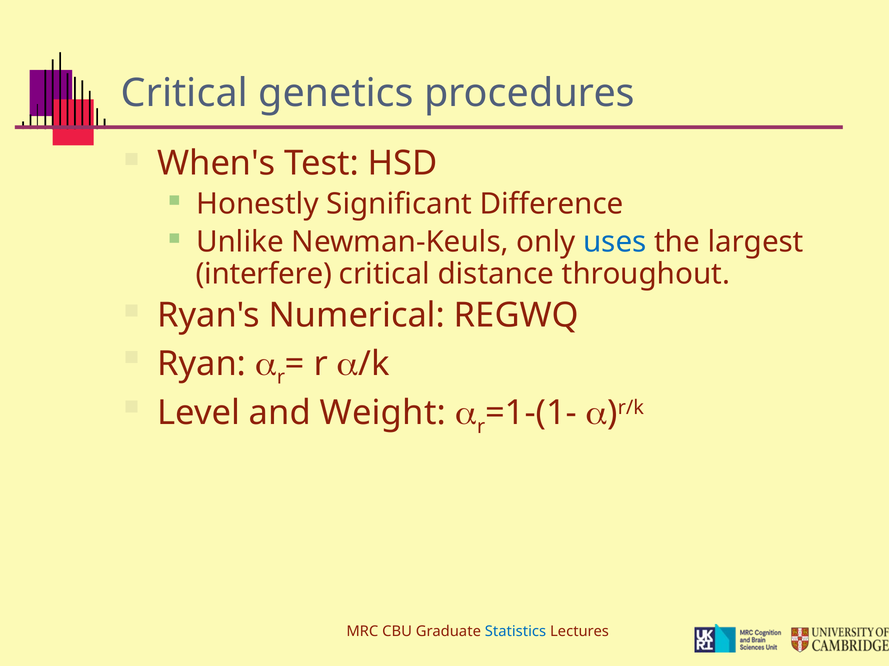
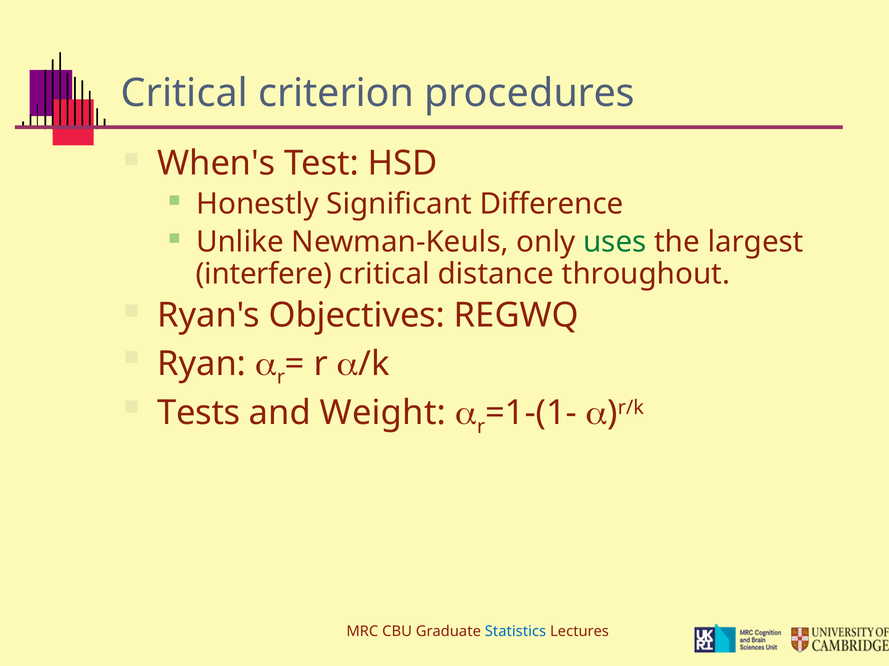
genetics: genetics -> criterion (336, 93)
uses colour: blue -> green (615, 242)
Numerical: Numerical -> Objectives (357, 316)
Level: Level -> Tests (199, 414)
